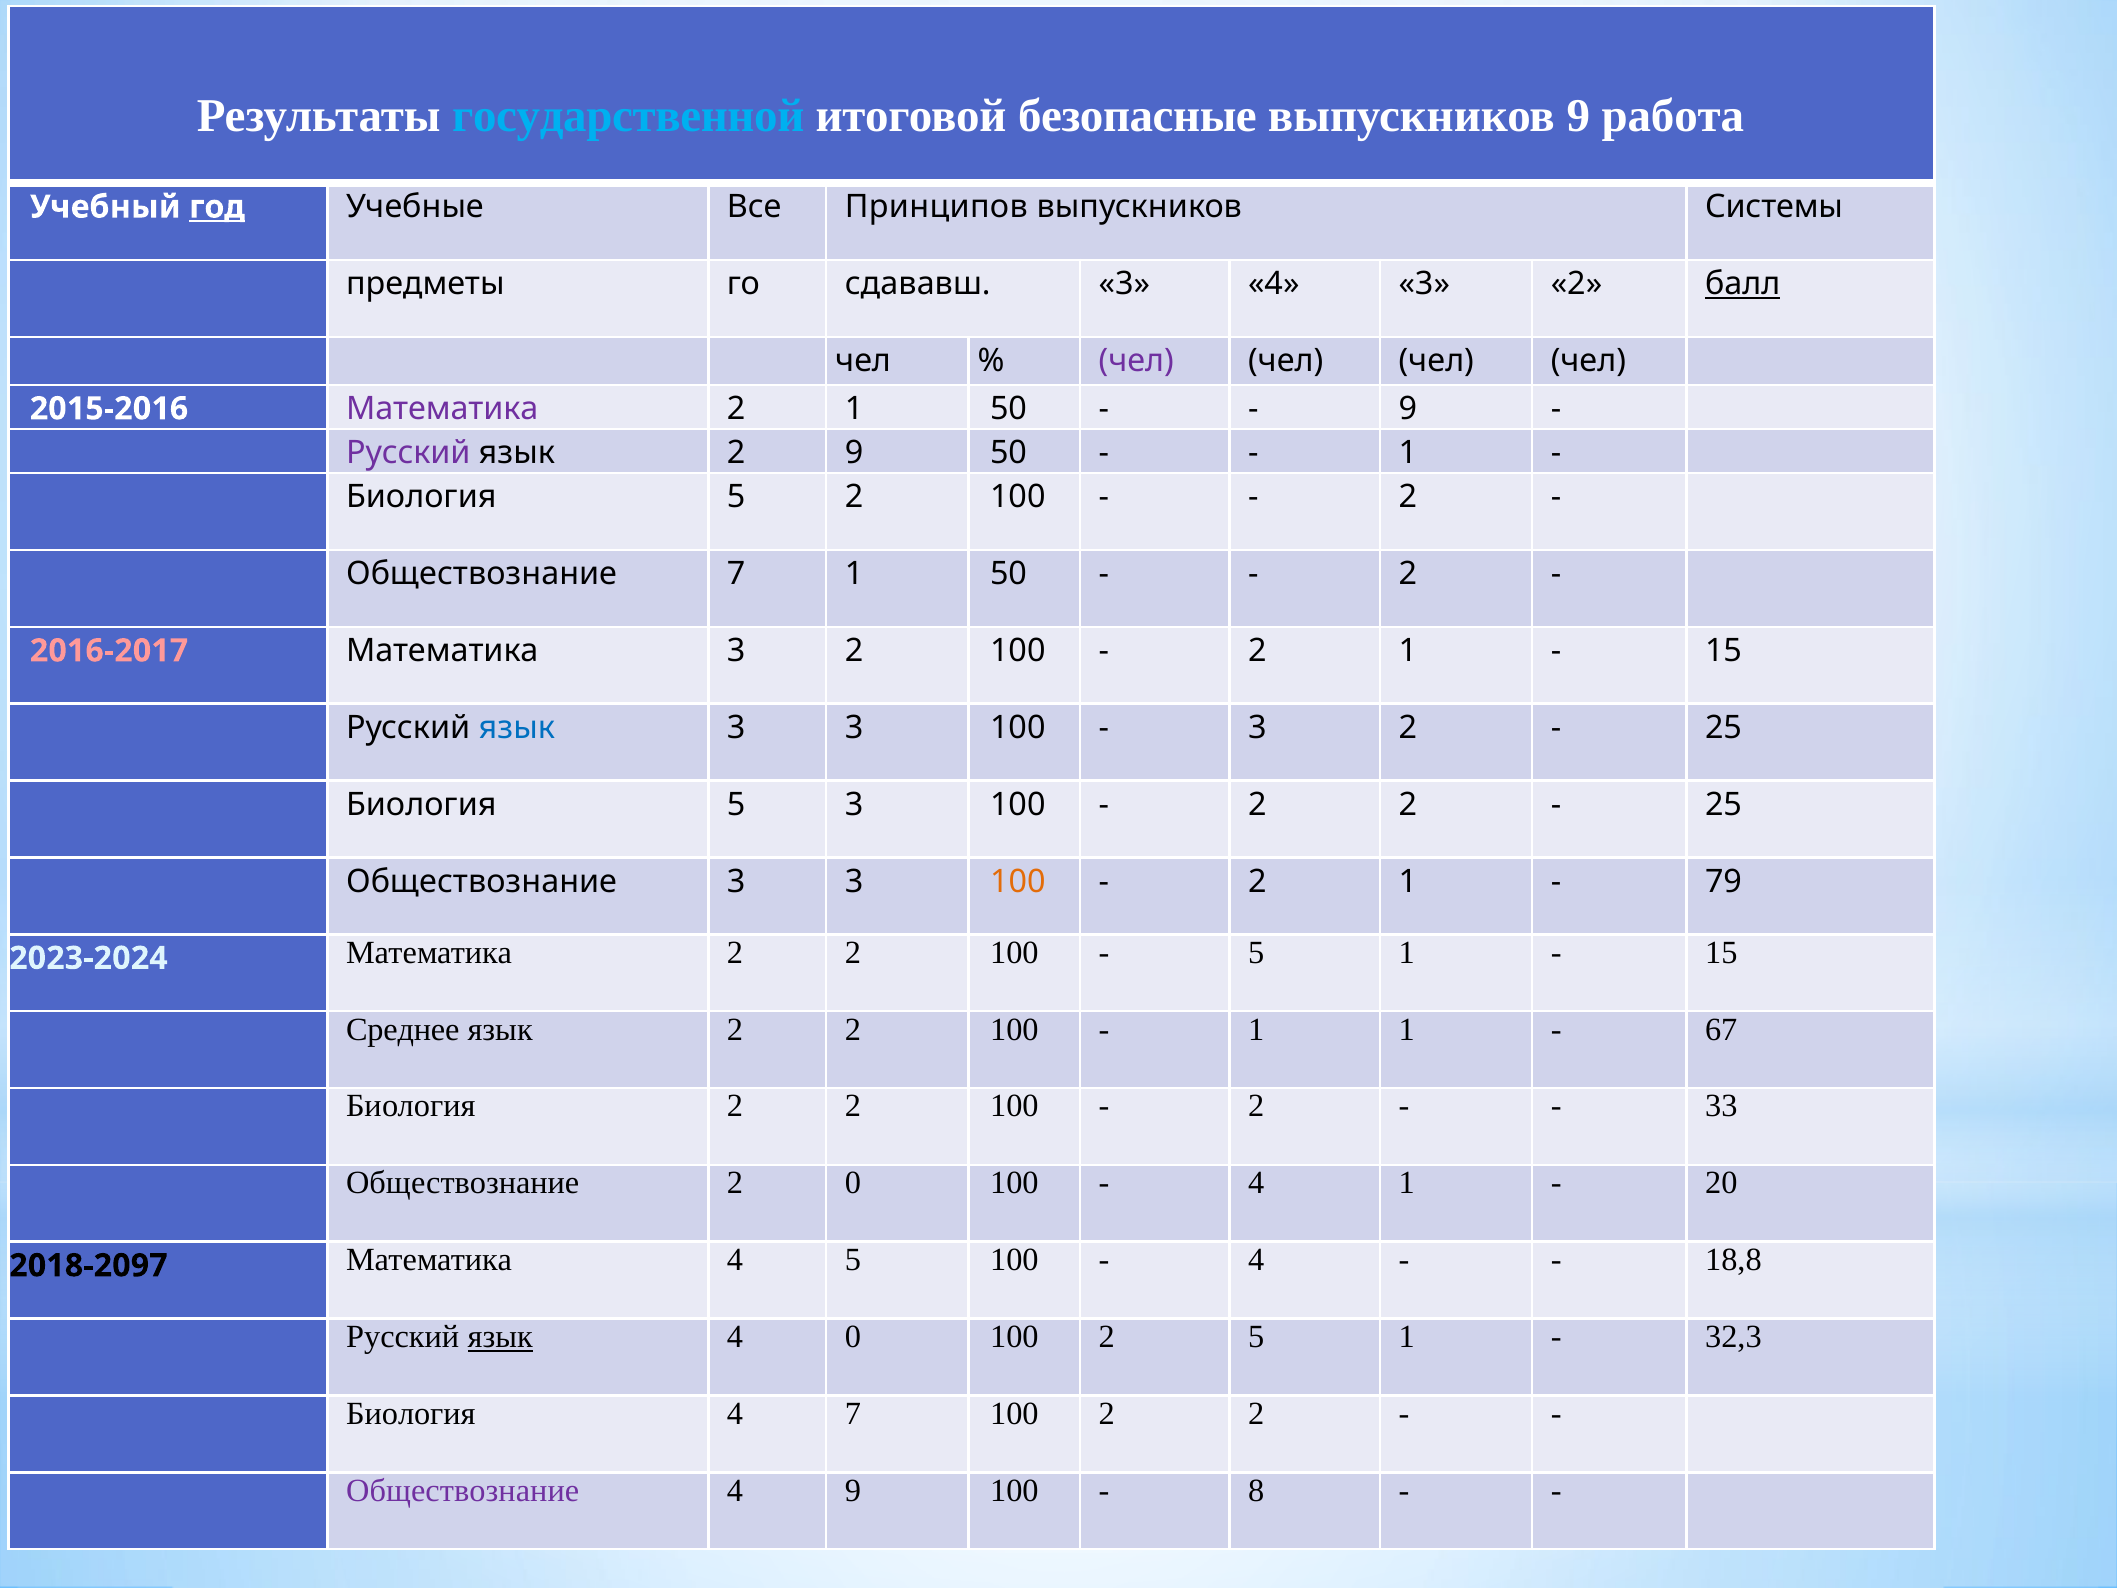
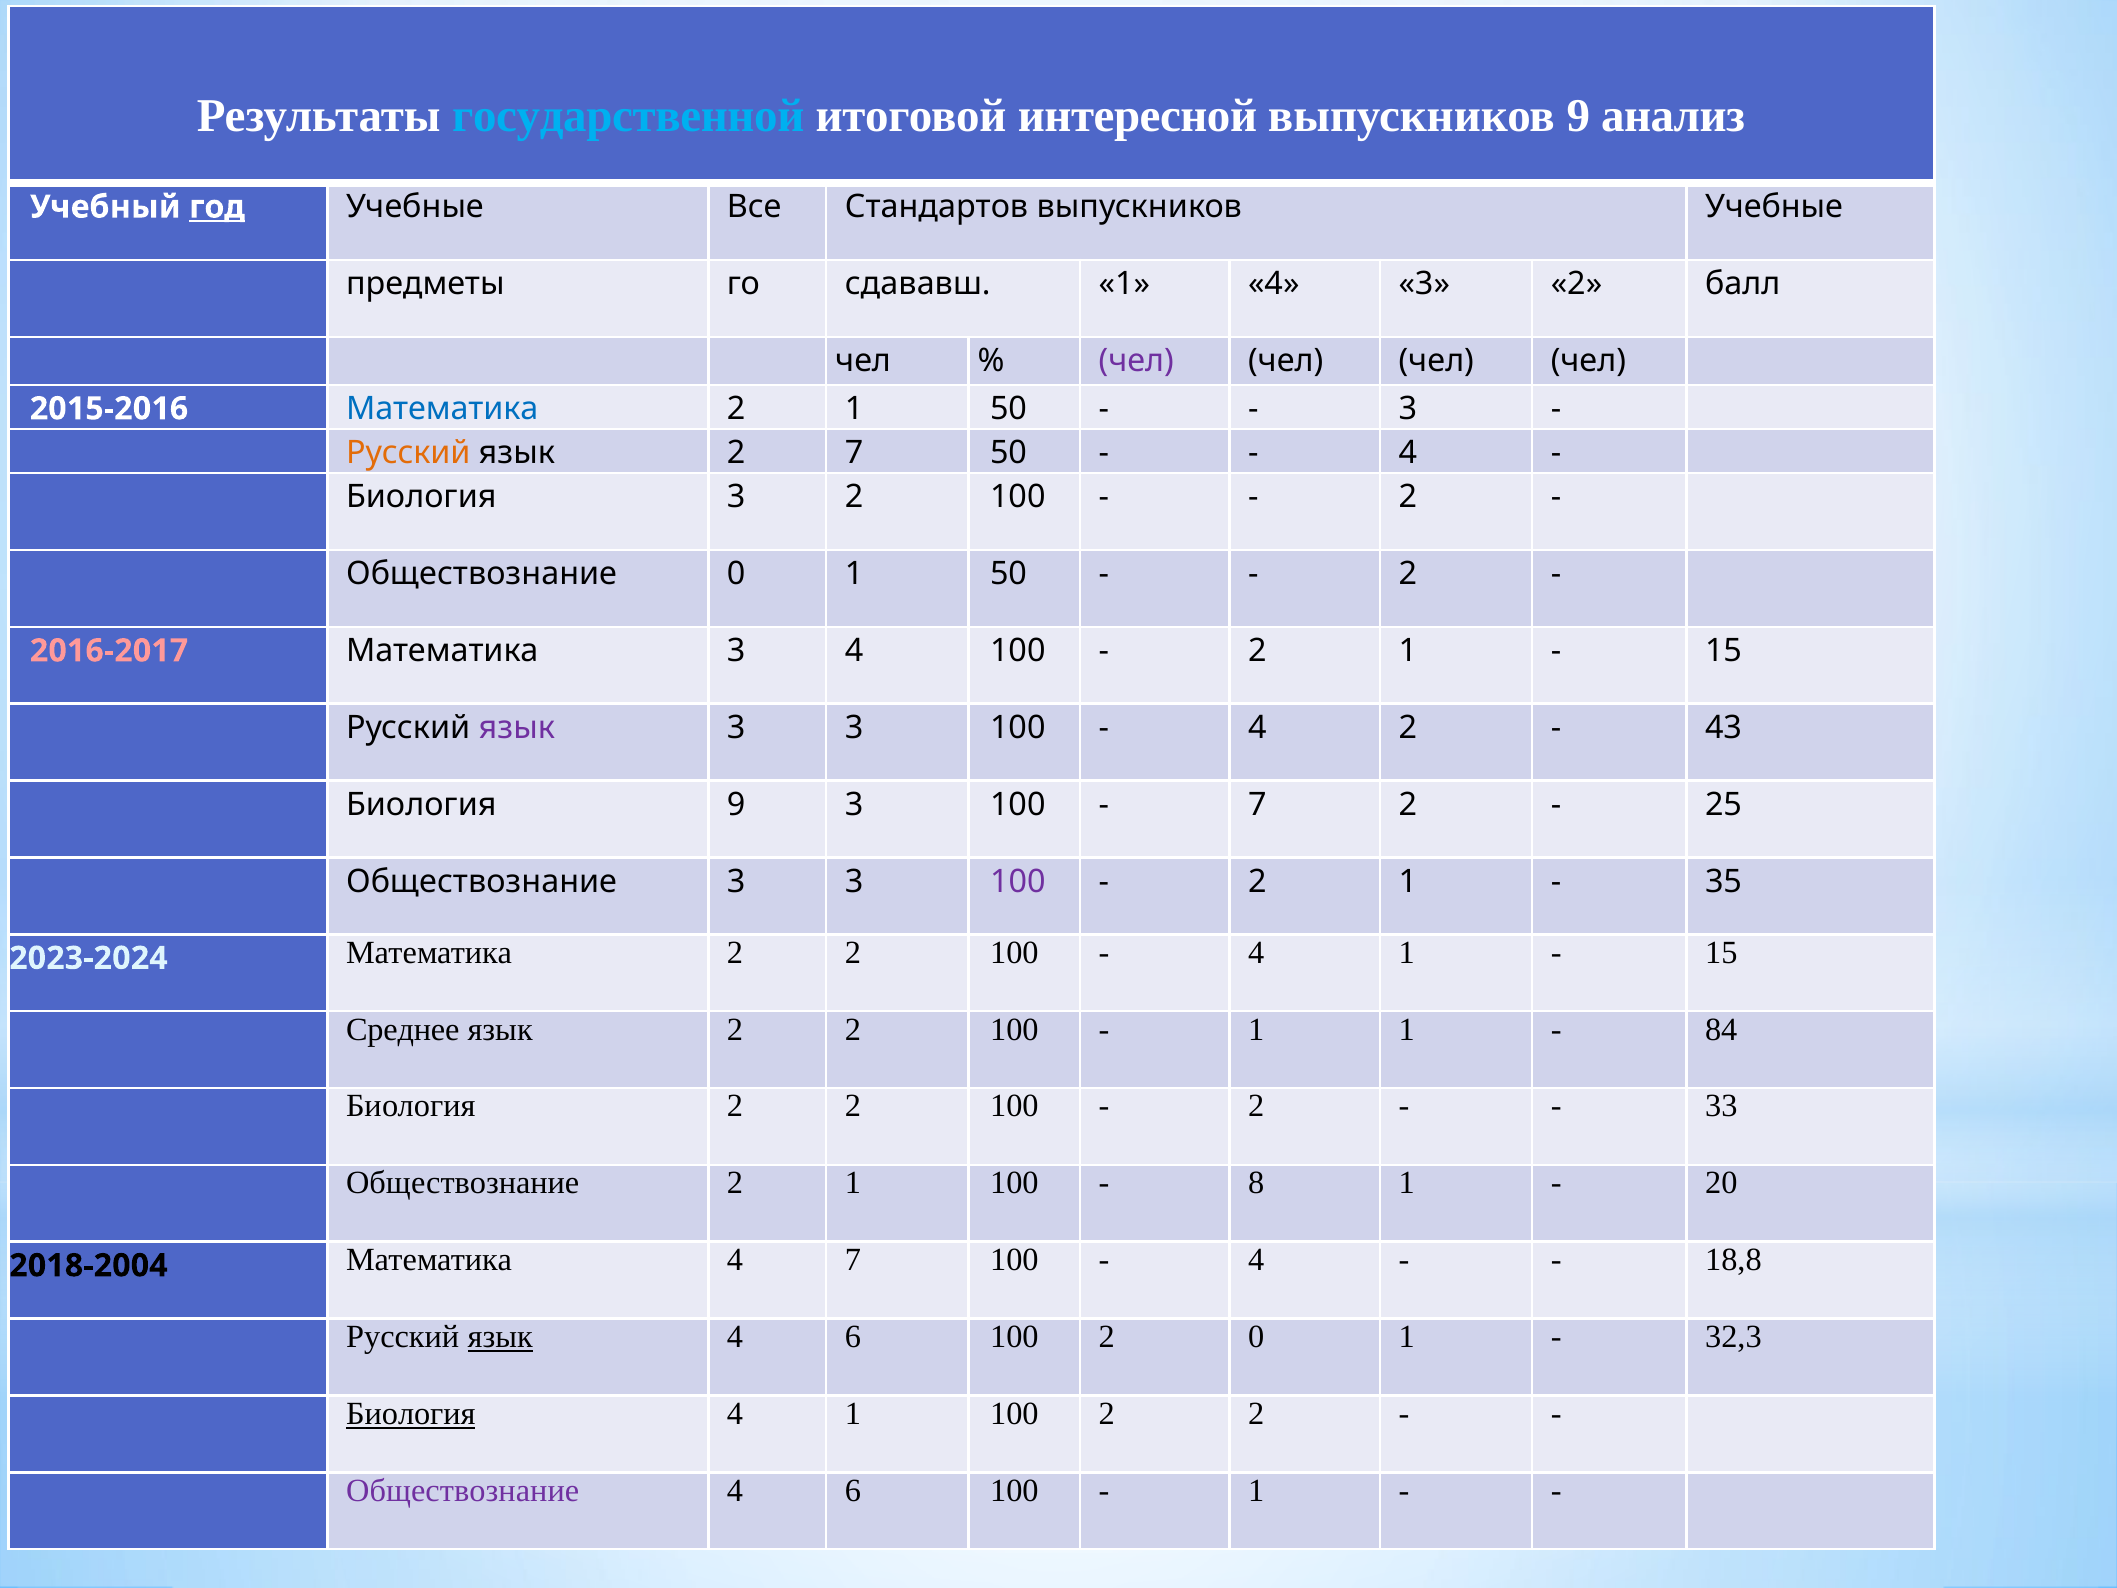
безопасные: безопасные -> интересной (1137, 116)
работа: работа -> анализ (1673, 116)
Принципов: Принципов -> Стандартов (937, 207)
выпускников Системы: Системы -> Учебные (1774, 207)
сдававш 3: 3 -> 1 (1124, 284)
балл underline: present -> none (1743, 284)
Математика colour: purple -> blue (442, 409)
9: 9 -> 3 (1408, 409)
Русский colour: purple -> orange (408, 453)
2 9: 9 -> 7 (854, 453)
1: 1 -> 4 (1408, 453)
5: 5 -> 3 (736, 497)
Обществознание 7: 7 -> 0 (736, 574)
Математика 3 2: 2 -> 4 (854, 651)
язык colour: blue -> purple (517, 728)
3: 3 -> 4 (1257, 728)
25: 25 -> 43 (1723, 728)
5: 5 -> 9 (736, 804)
2: 2 -> 7 (1257, 804)
100 colour: orange -> purple (1018, 881)
79: 79 -> 35 (1723, 881)
5: 5 -> 4 (1256, 952)
67: 67 -> 84 (1721, 1029)
Обществознание 2 0: 0 -> 1 (853, 1183)
4: 4 -> 8 (1256, 1183)
2018-2097: 2018-2097 -> 2018-2004 (88, 1265)
4 5: 5 -> 7 (853, 1260)
0: 0 -> 6 (853, 1337)
2 5: 5 -> 0 (1256, 1337)
Биология underline: none -> present (411, 1413)
7: 7 -> 1 (853, 1413)
9: 9 -> 6 (853, 1490)
8: 8 -> 1 (1256, 1490)
